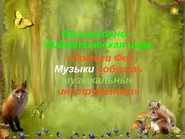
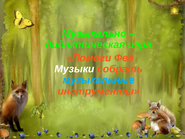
музыкальные colour: light green -> light blue (99, 80)
